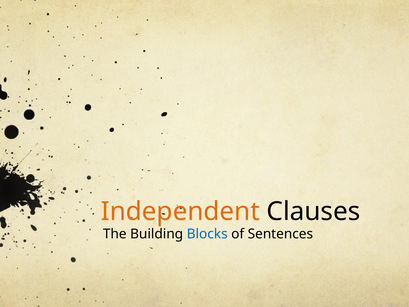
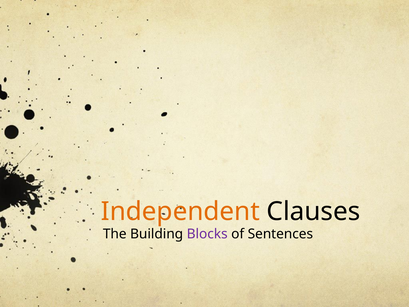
Blocks colour: blue -> purple (207, 234)
